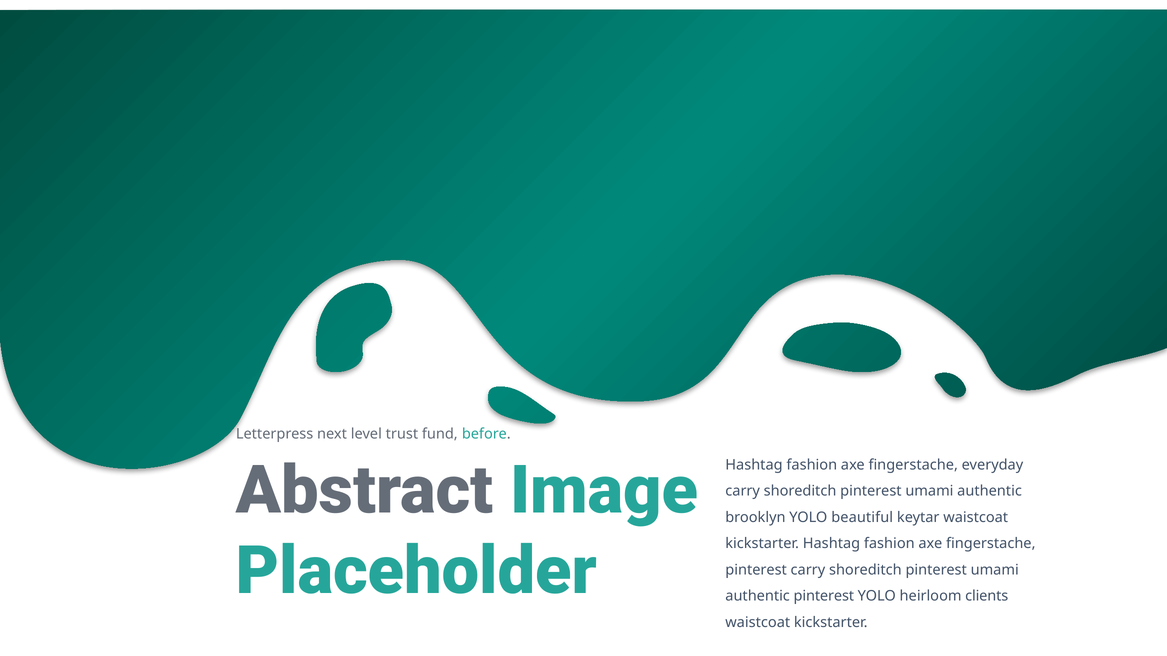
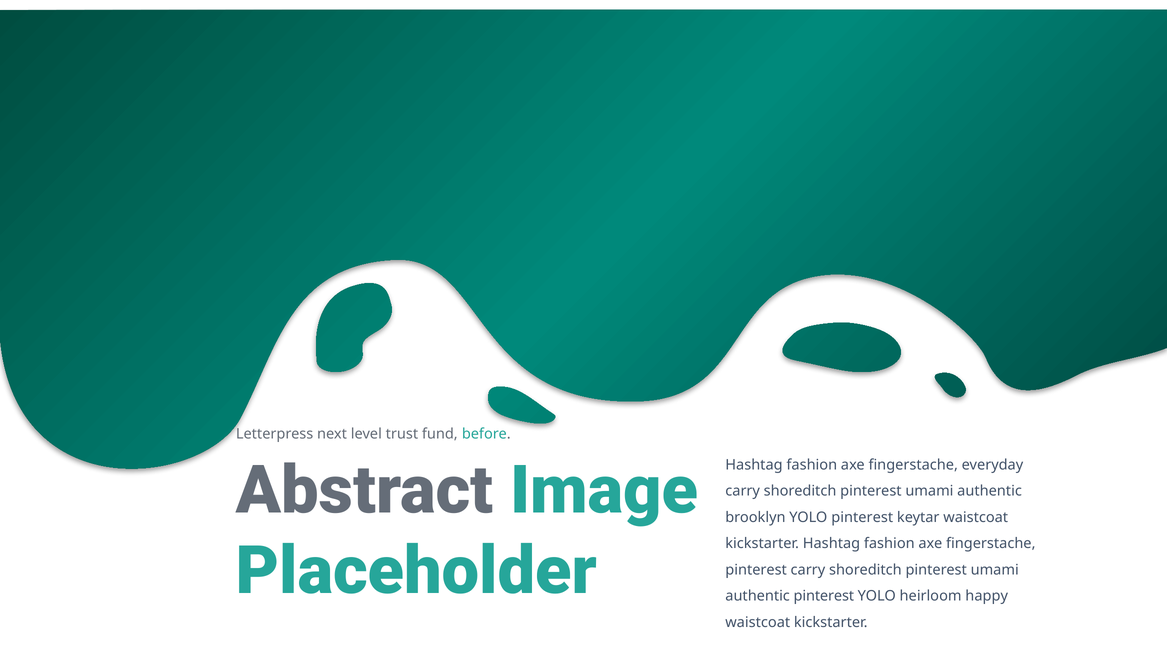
YOLO beautiful: beautiful -> pinterest (862, 518)
clients: clients -> happy (987, 596)
